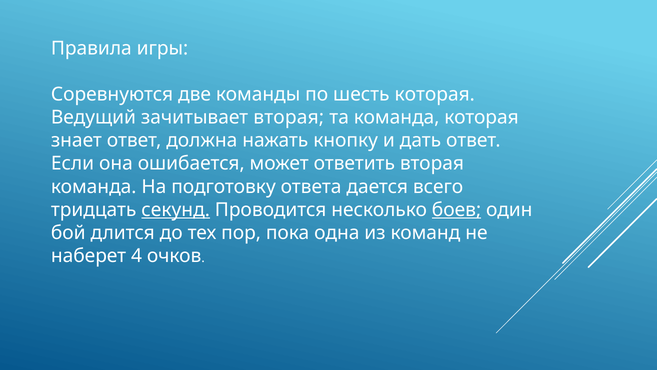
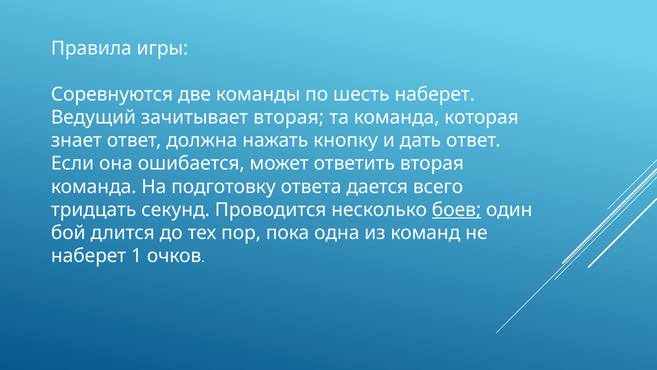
шесть которая: которая -> наберет (435, 94)
секунд underline: present -> none (176, 209)
4: 4 -> 1 (137, 255)
